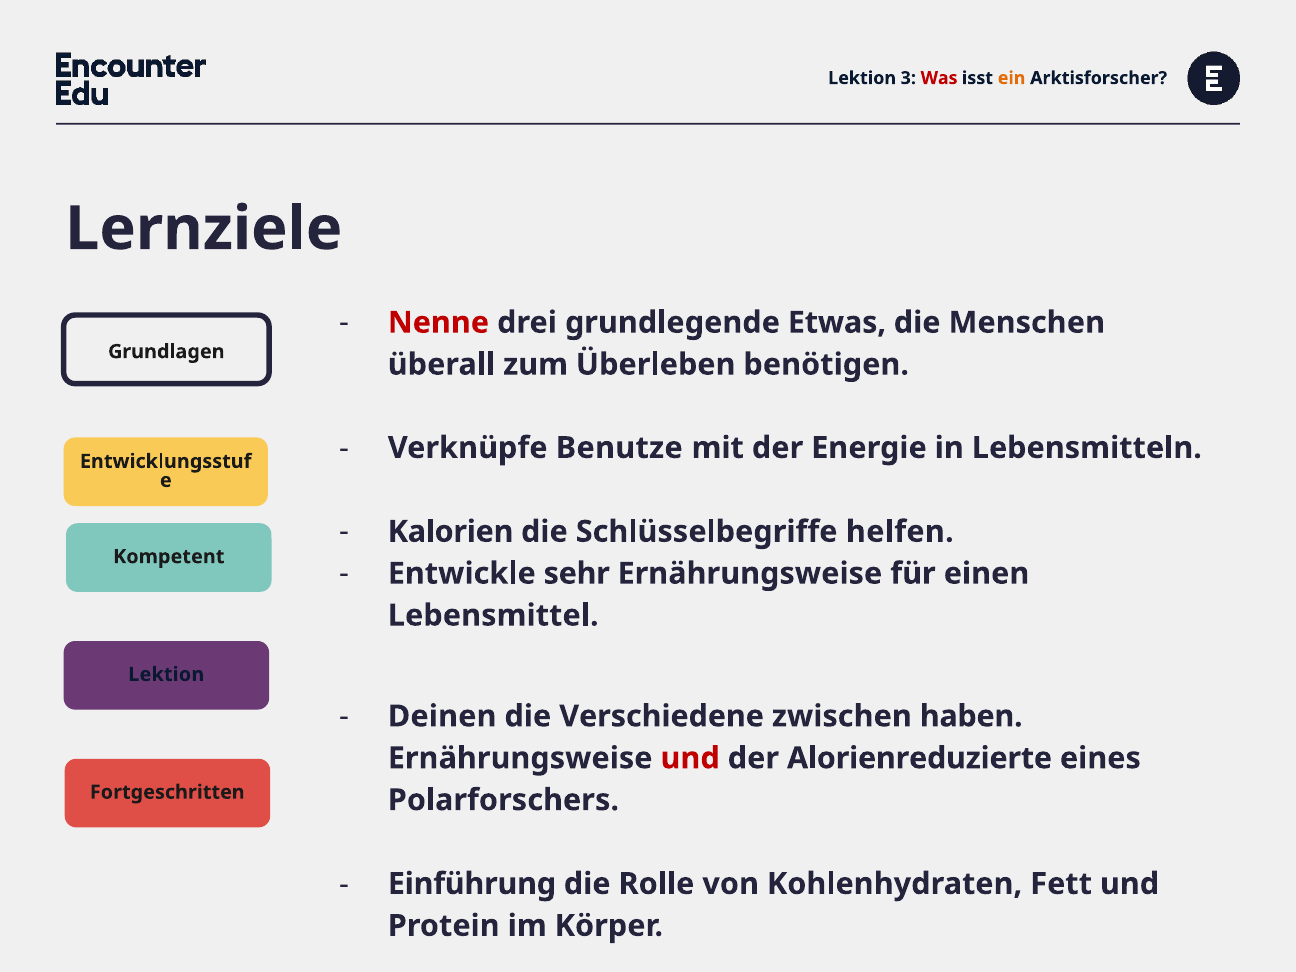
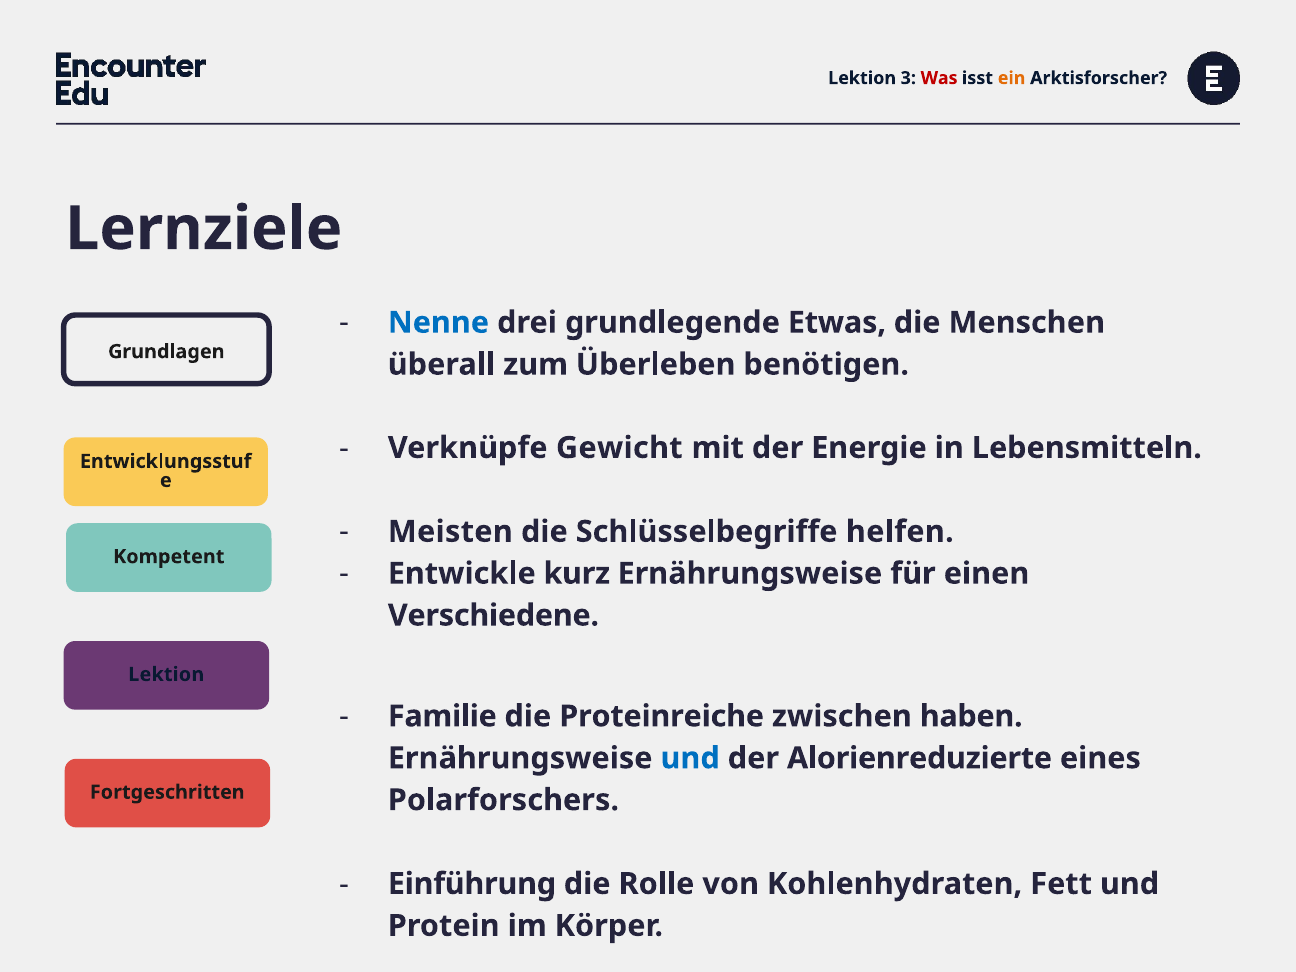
Nenne colour: red -> blue (438, 323)
Benutze: Benutze -> Gewicht (619, 448)
Kalorien: Kalorien -> Meisten (450, 532)
sehr: sehr -> kurz (577, 574)
Lebensmittel: Lebensmittel -> Verschiedene (493, 615)
Deinen: Deinen -> Familie (442, 716)
Verschiedene: Verschiedene -> Proteinreiche (662, 716)
und colour: red -> blue (690, 758)
